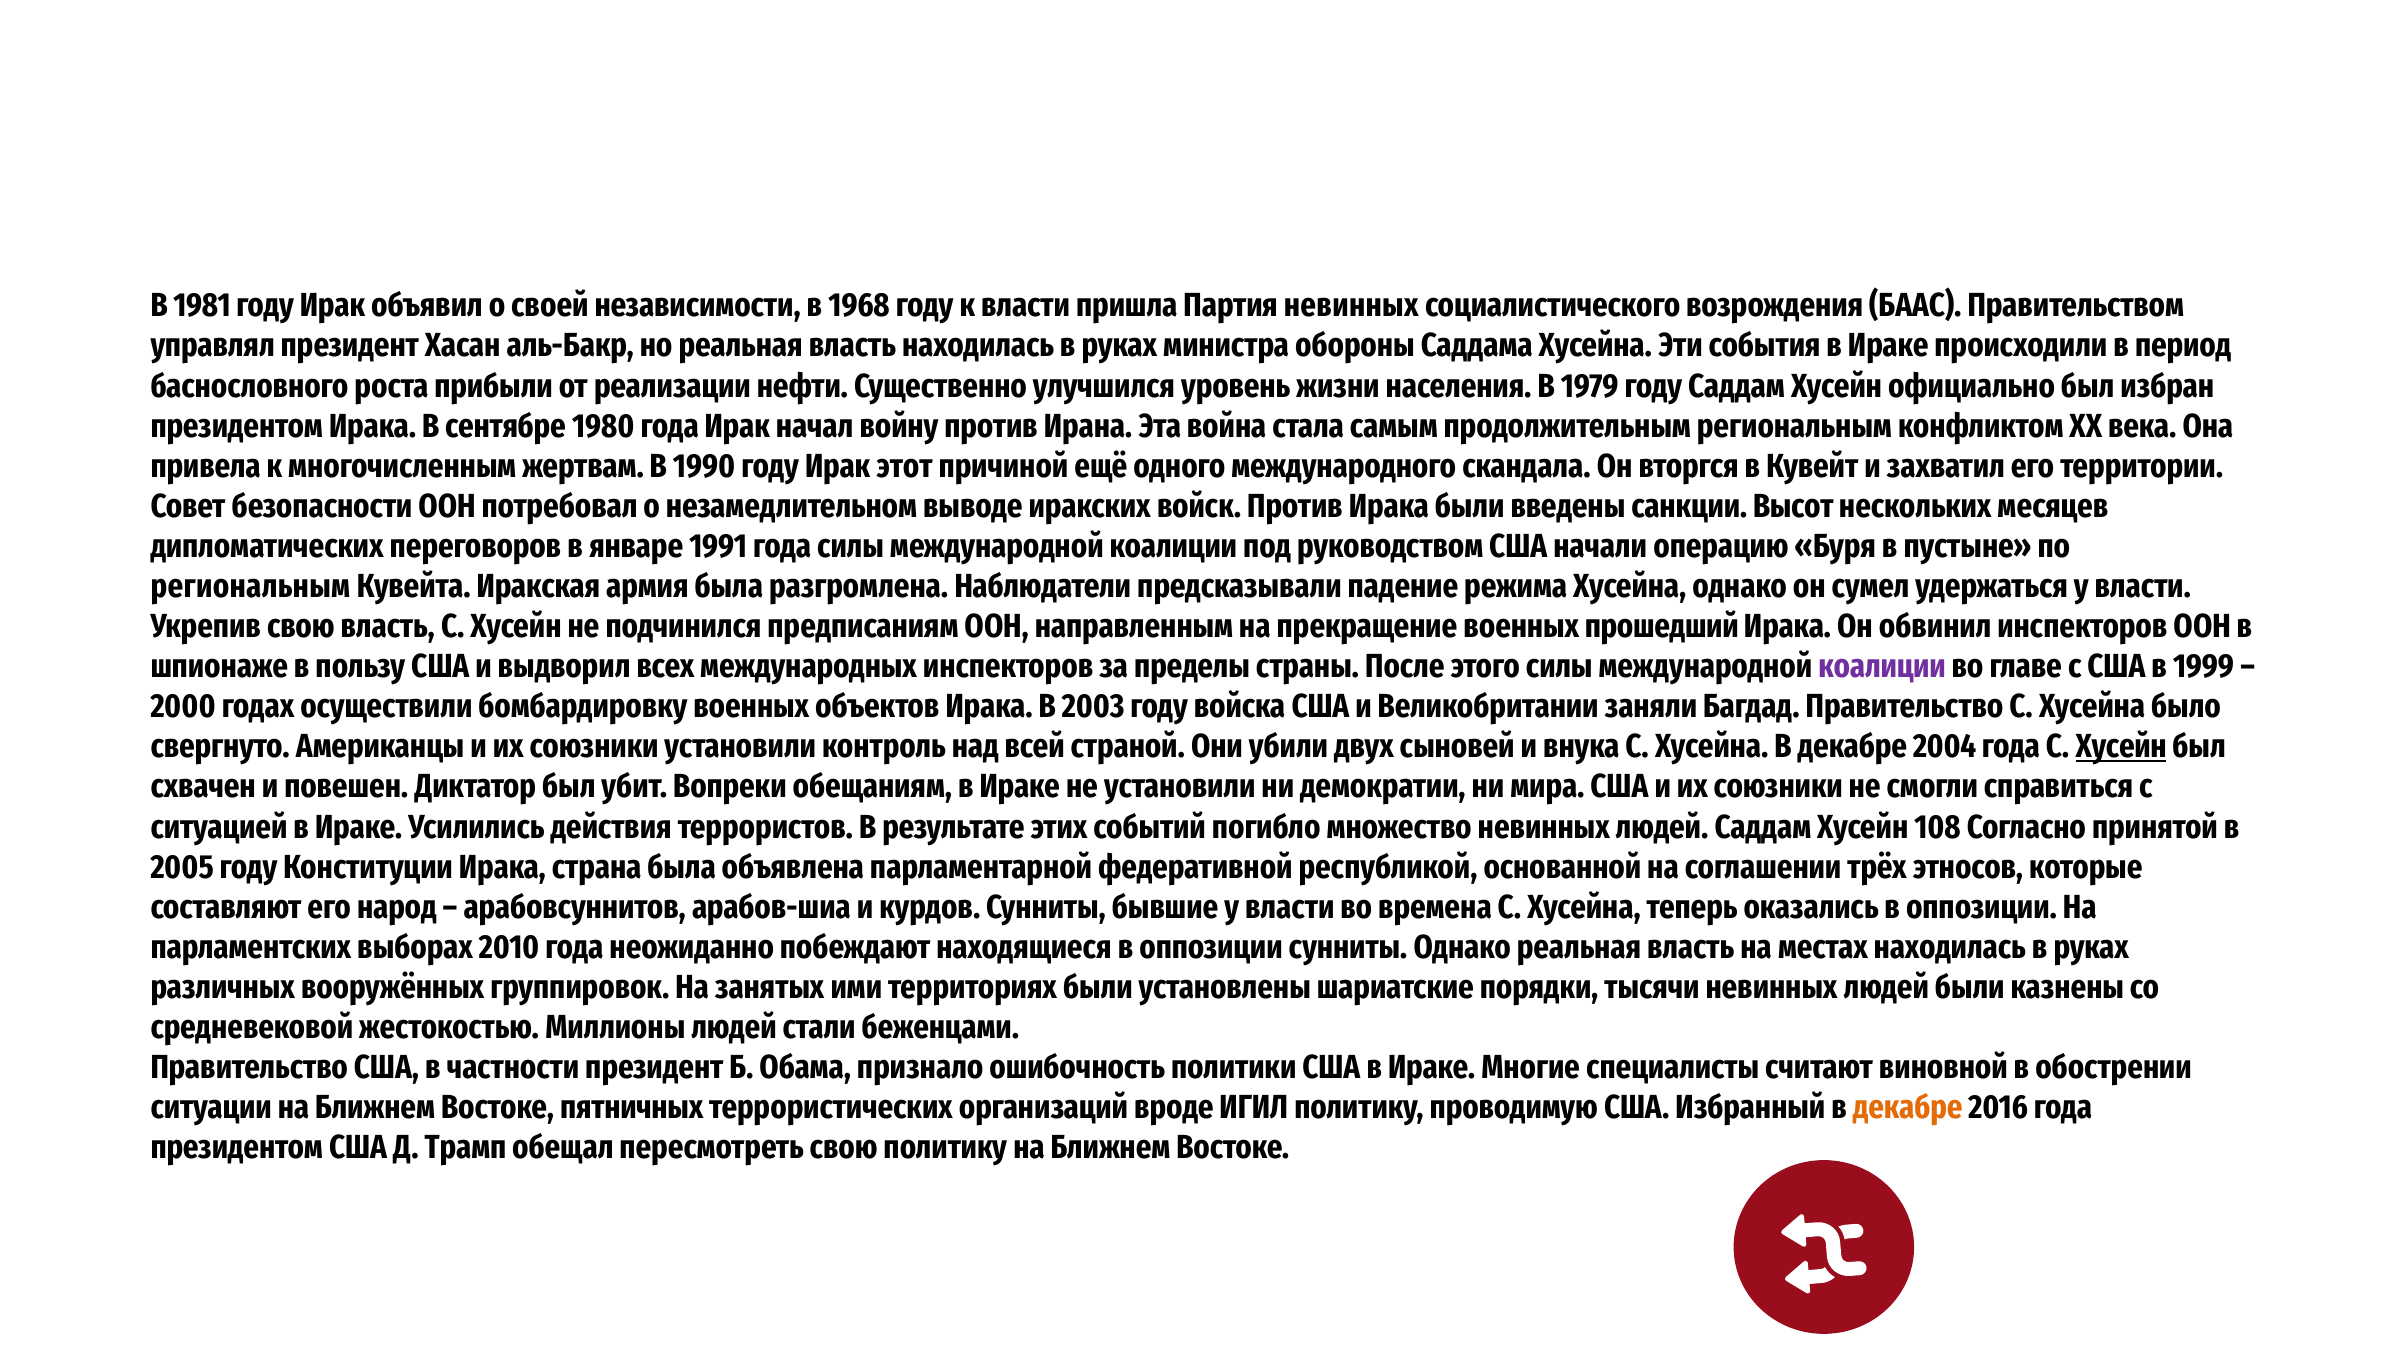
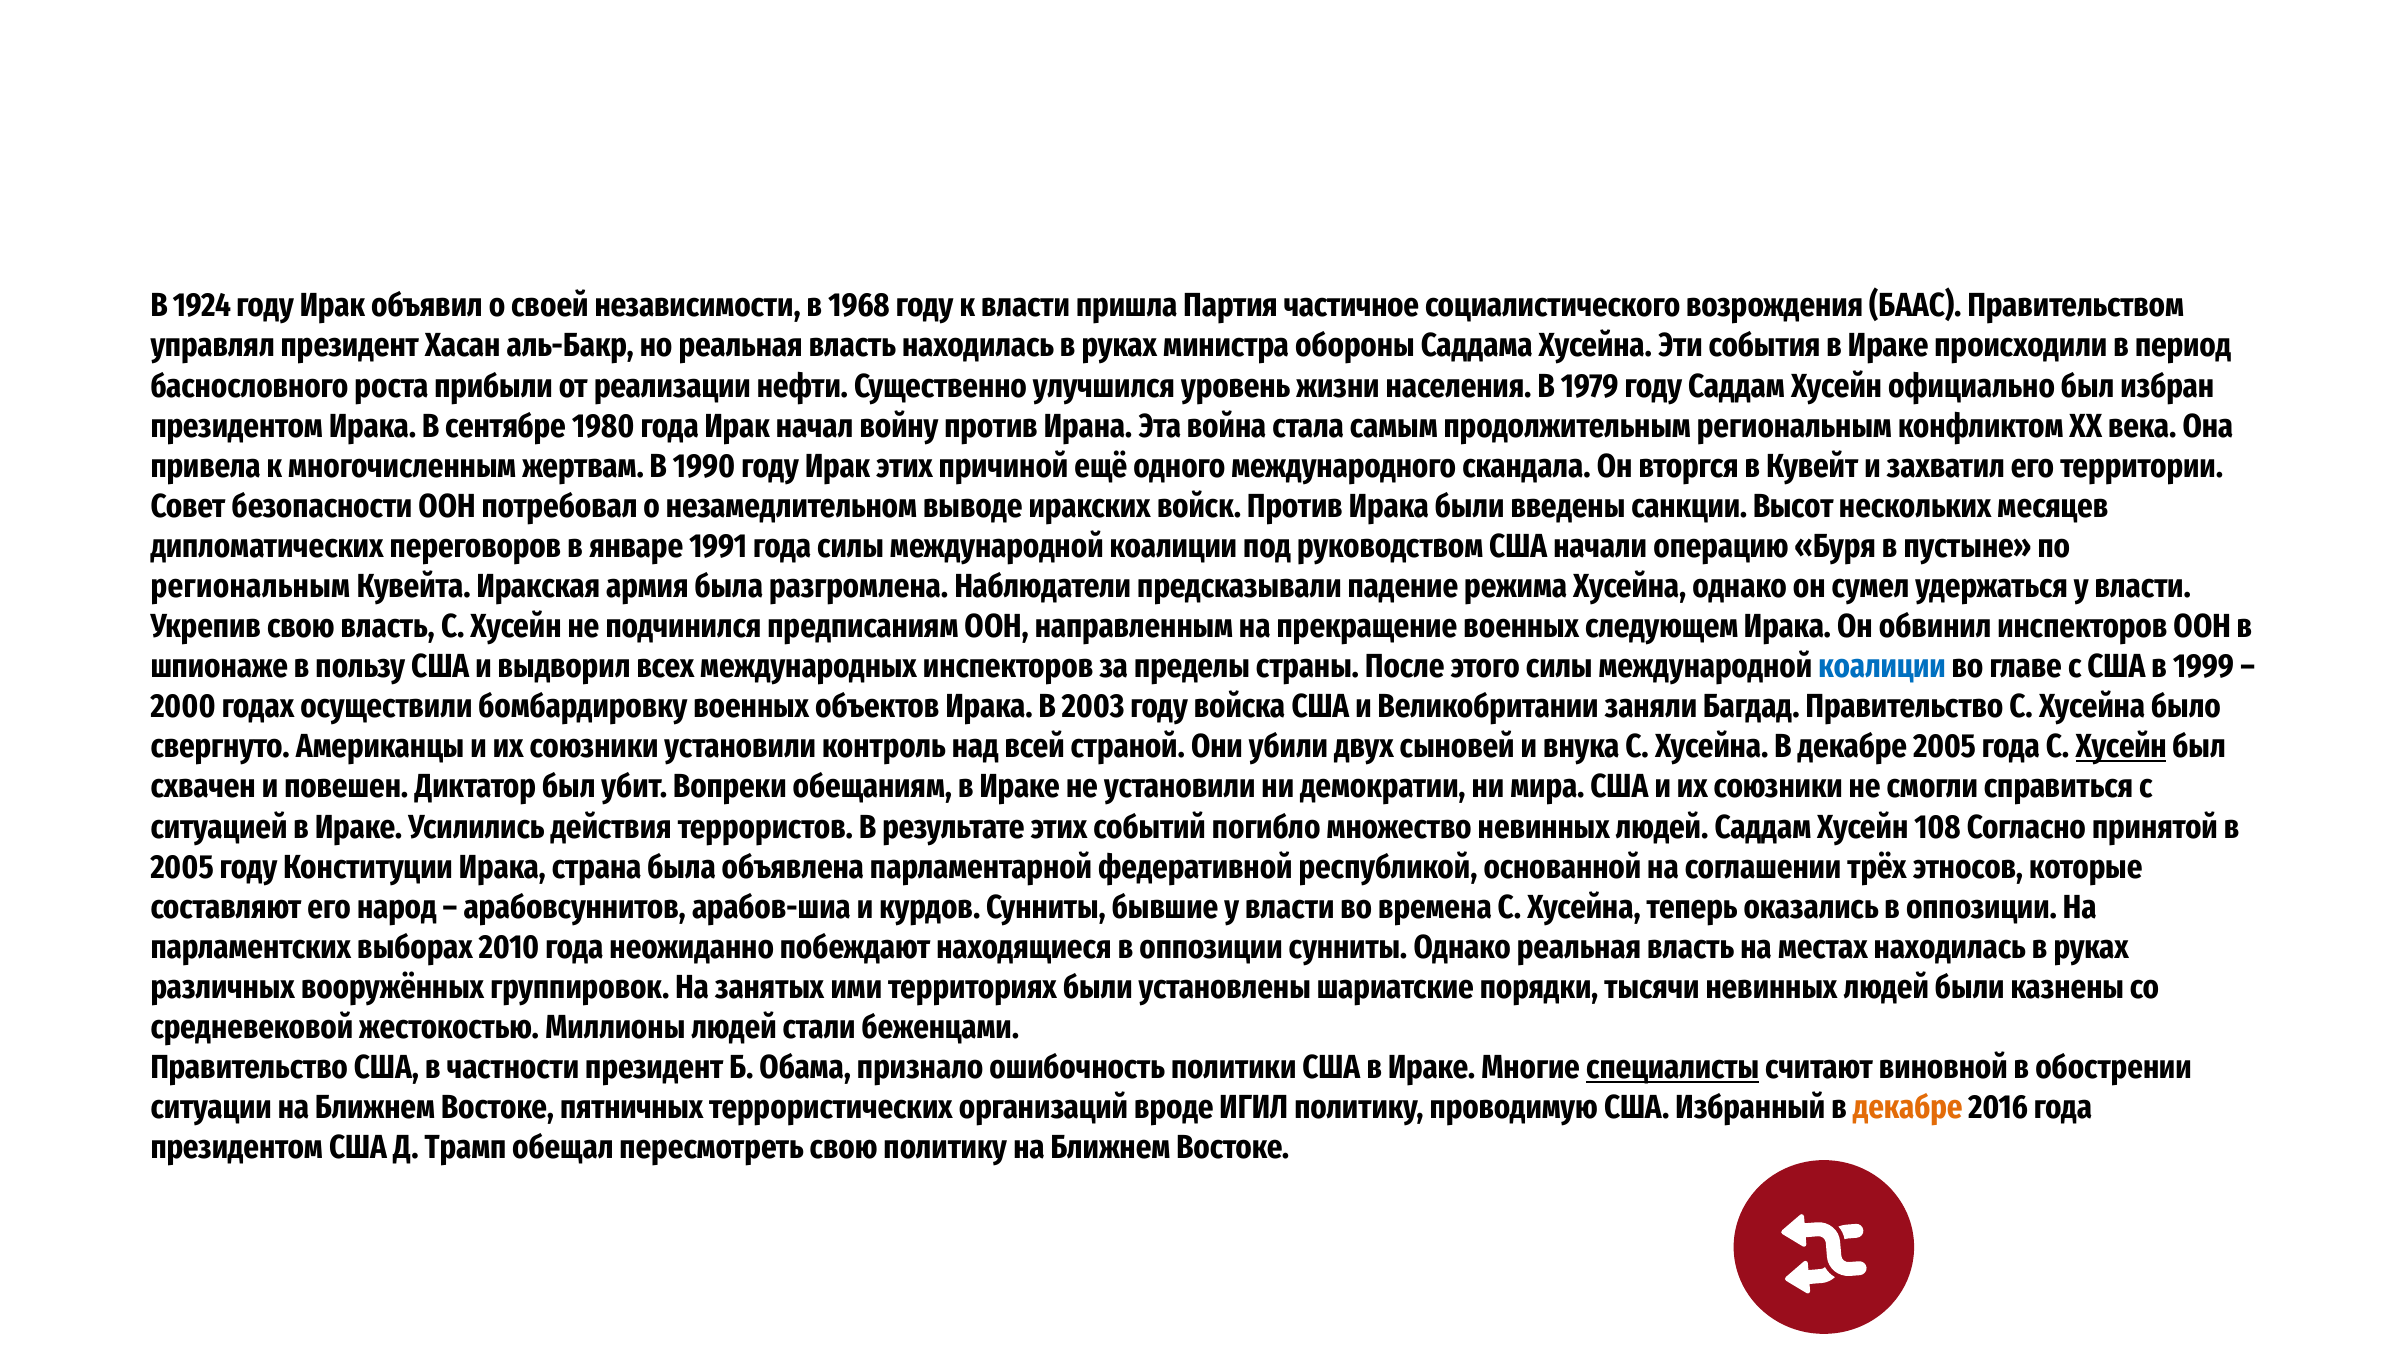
1981: 1981 -> 1924 (202, 306)
Партия невинных: невинных -> частичное (1352, 306)
Ирак этот: этот -> этих (905, 466)
прошедший: прошедший -> следующем (1662, 627)
коалиции colour: purple -> blue (1882, 667)
декабре 2004: 2004 -> 2005 (1945, 747)
специалисты underline: none -> present (1673, 1068)
